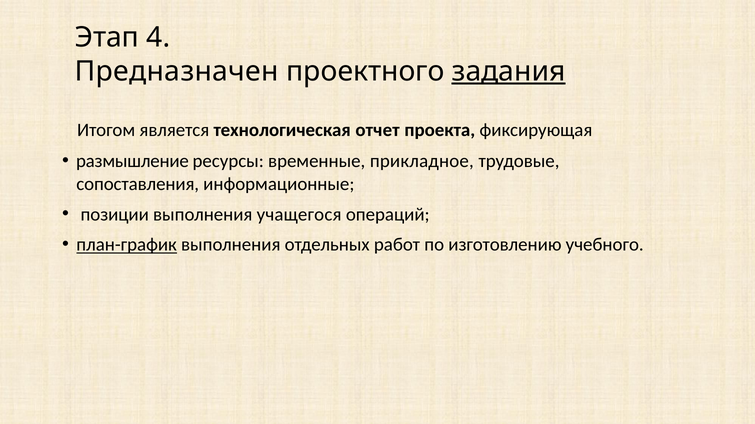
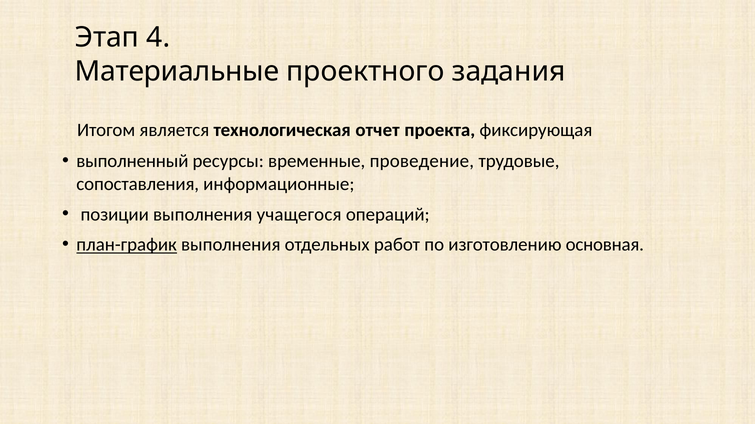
Предназначен: Предназначен -> Материальные (177, 71)
задания underline: present -> none (509, 71)
размышление: размышление -> выполненный (132, 161)
прикладное: прикладное -> проведение (422, 161)
учебного: учебного -> основная (605, 245)
